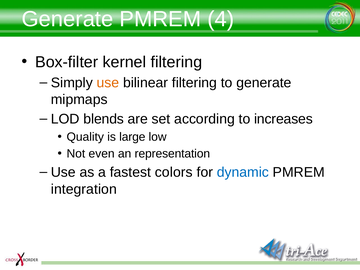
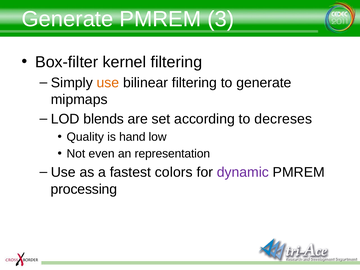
4: 4 -> 3 (221, 19)
increases: increases -> decreses (283, 119)
large: large -> hand (132, 137)
dynamic colour: blue -> purple (243, 172)
integration: integration -> processing (84, 189)
